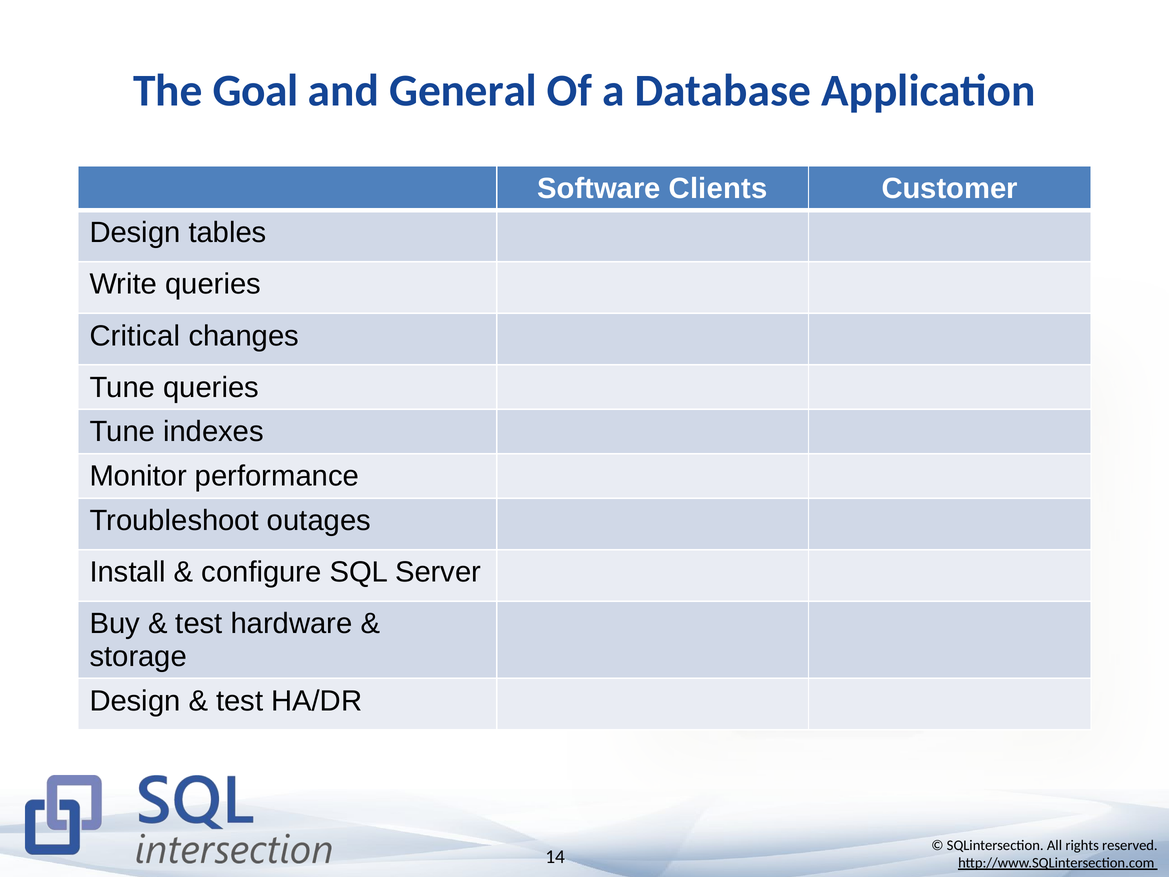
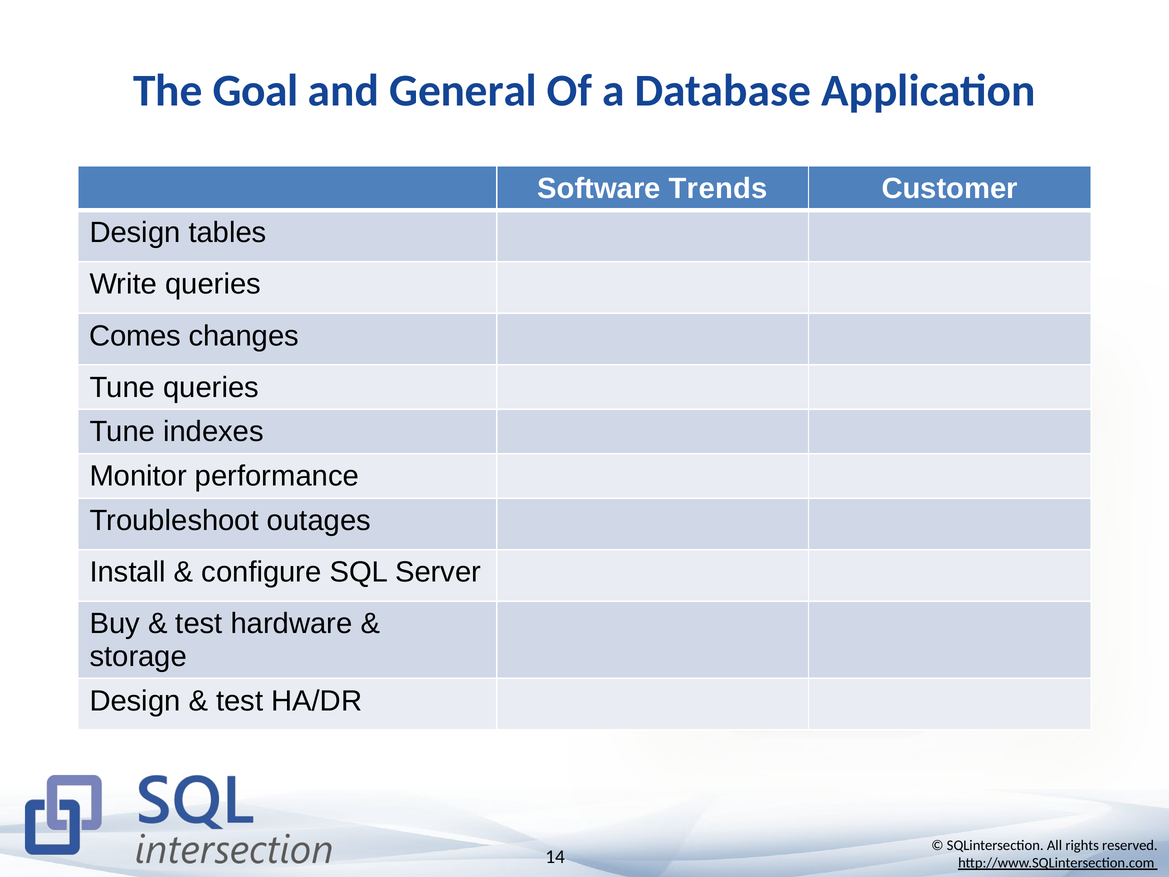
Clients: Clients -> Trends (718, 188)
Critical: Critical -> Comes (135, 336)
